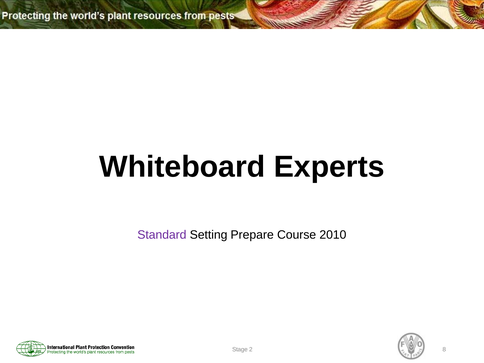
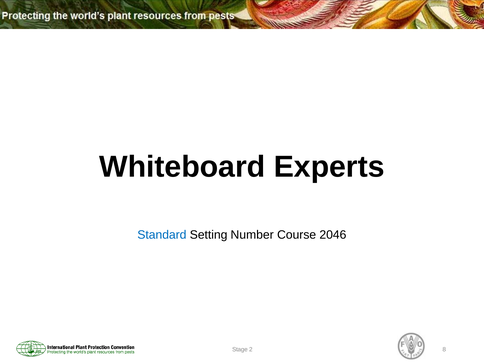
Standard colour: purple -> blue (162, 235)
Prepare: Prepare -> Number (252, 235)
2010: 2010 -> 2046 (333, 235)
